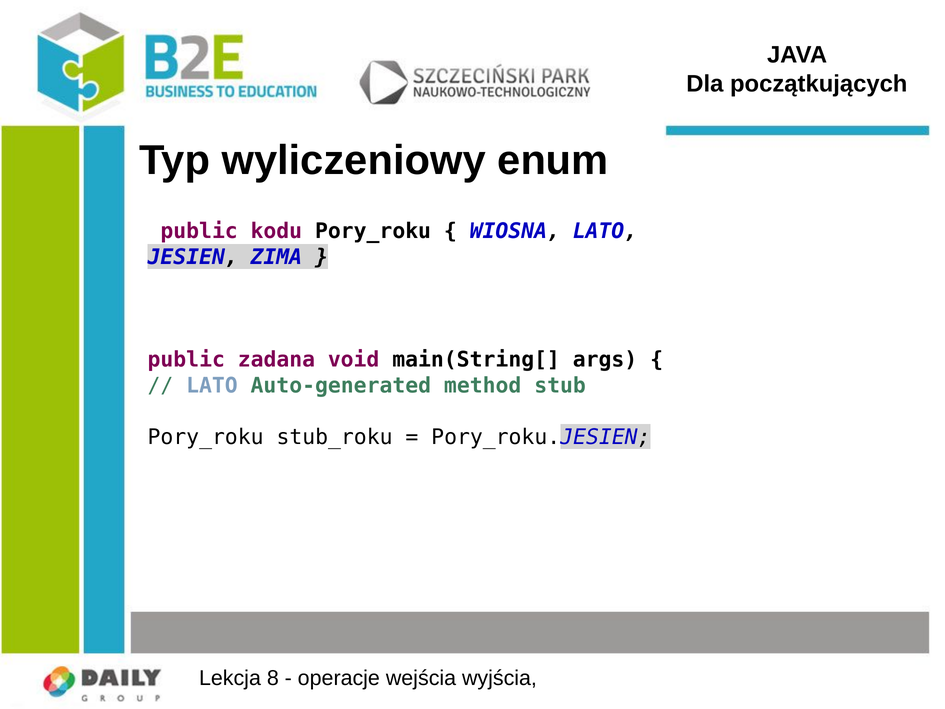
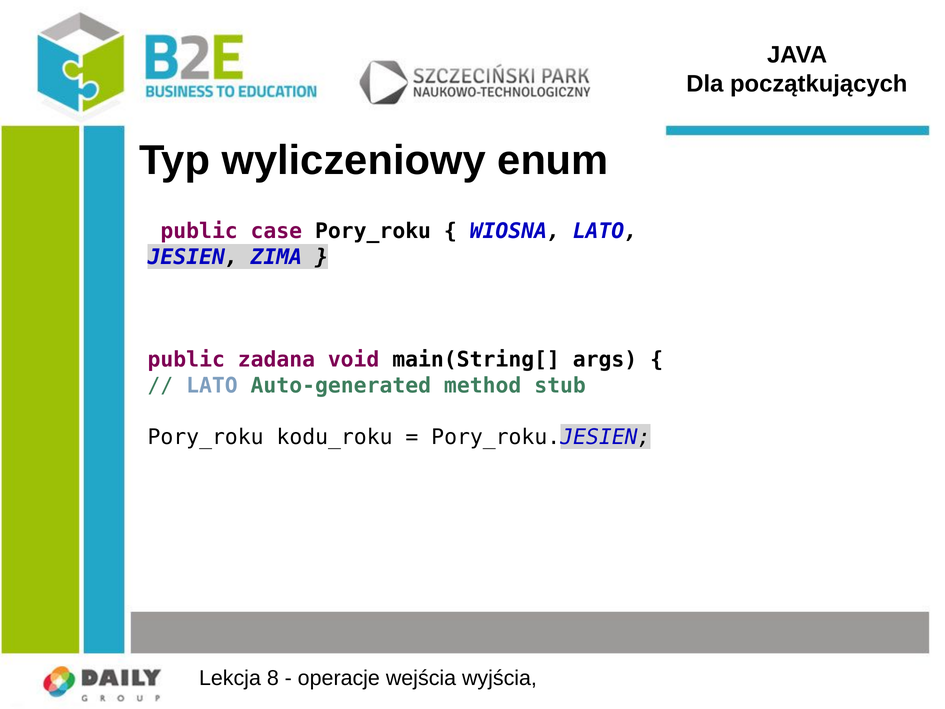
kodu: kodu -> case (276, 231)
stub_roku: stub_roku -> kodu_roku (335, 437)
